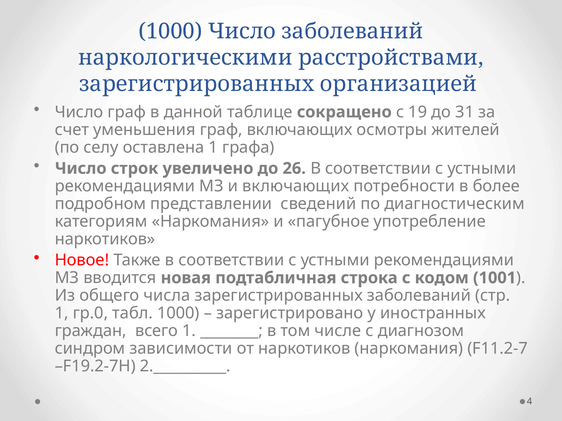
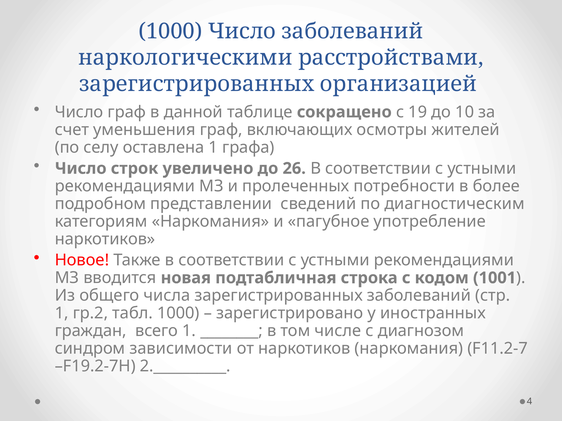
31: 31 -> 10 (465, 112)
и включающих: включающих -> пролеченных (296, 186)
гр.0: гр.0 -> гр.2 (90, 314)
